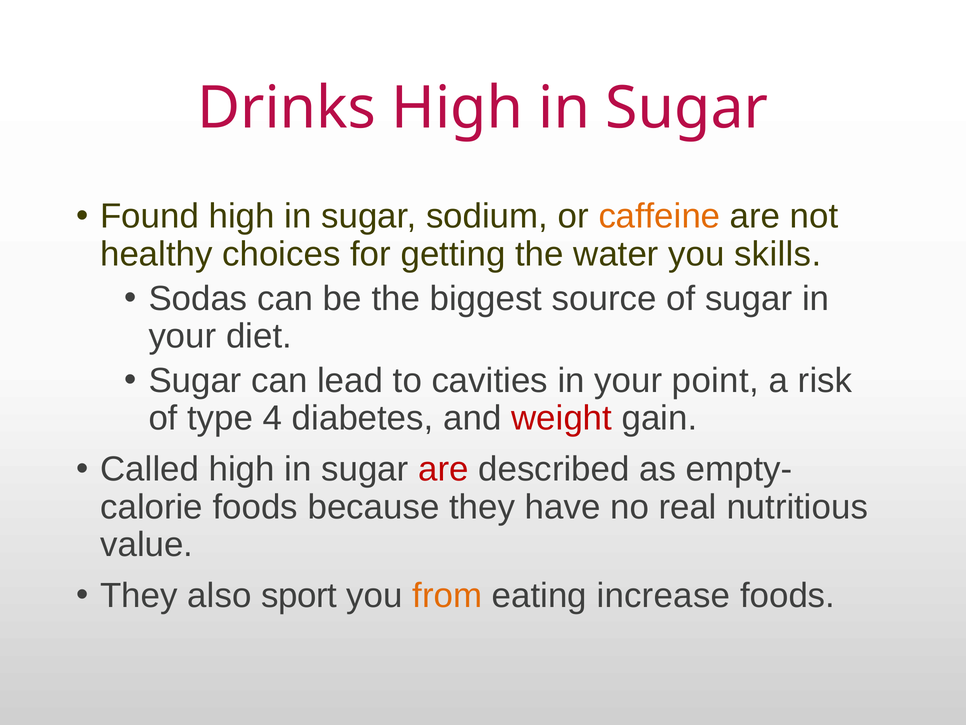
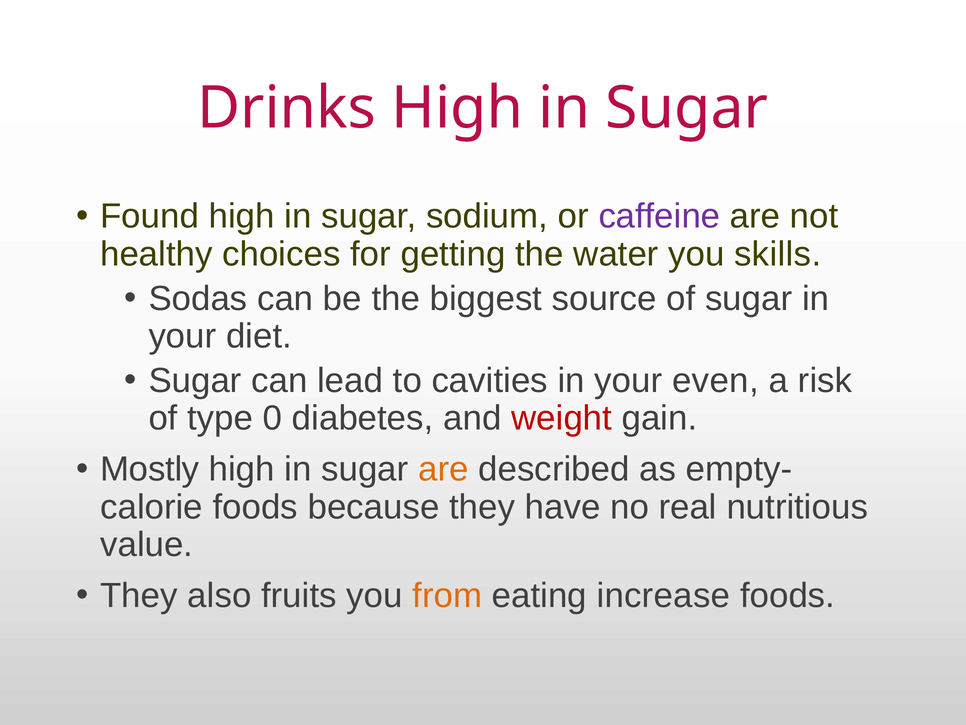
caffeine colour: orange -> purple (659, 216)
point: point -> even (715, 380)
4: 4 -> 0 (273, 418)
Called: Called -> Mostly (150, 469)
are colour: red -> orange (443, 469)
sport: sport -> fruits (299, 595)
